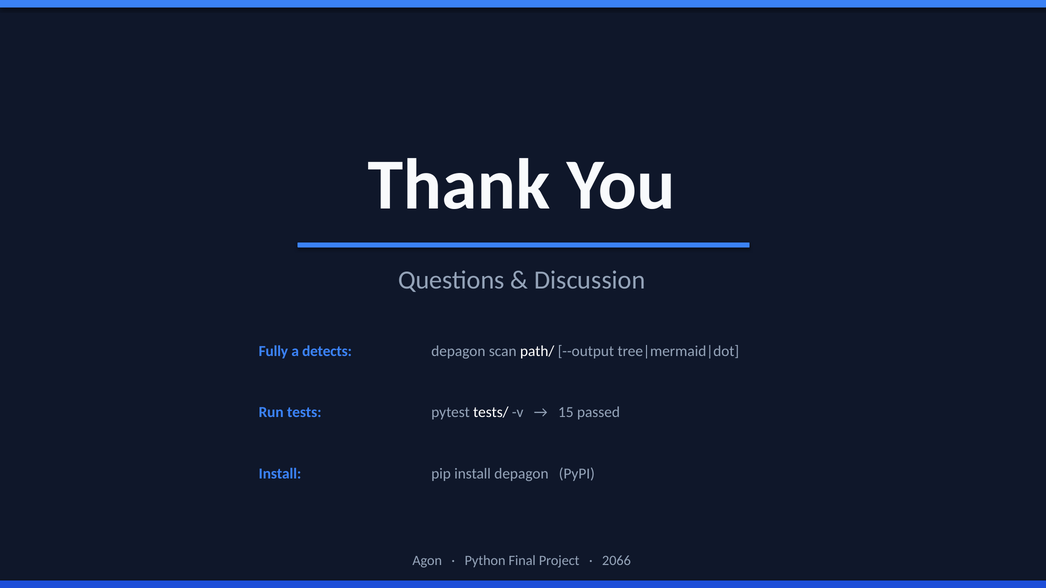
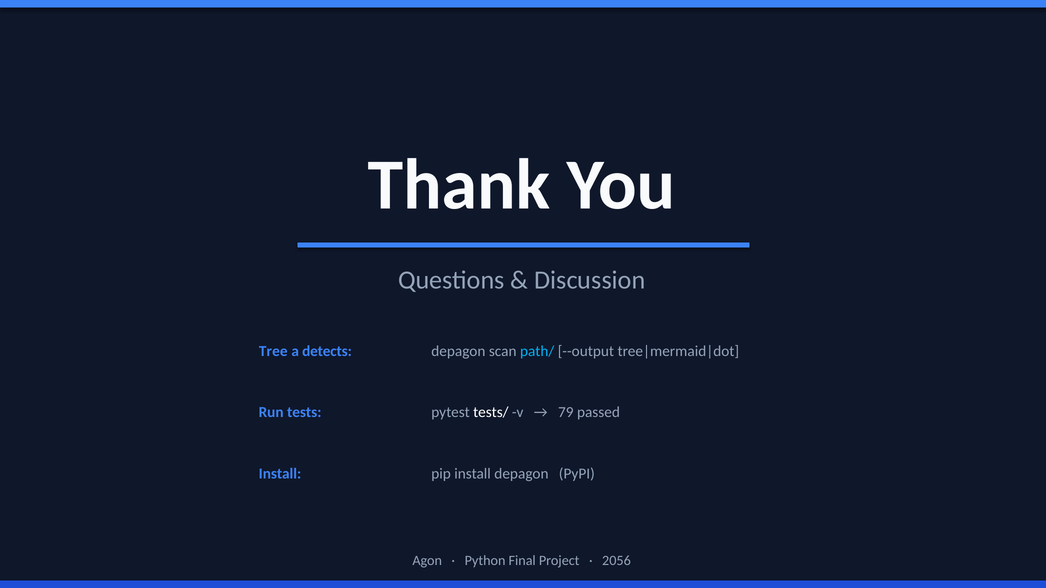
Fully: Fully -> Tree (273, 351)
path/ colour: white -> light blue (537, 351)
15: 15 -> 79 (566, 413)
2066: 2066 -> 2056 (616, 561)
